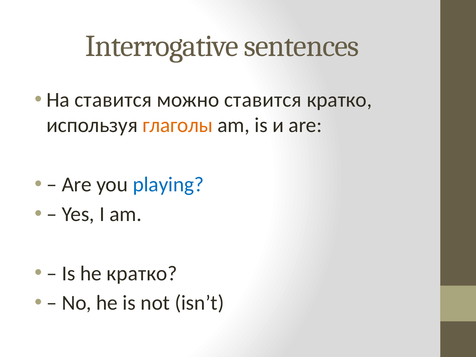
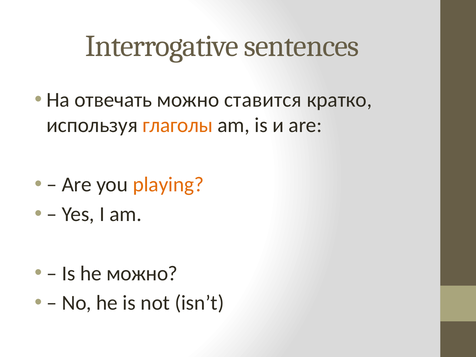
На ставится: ставится -> отвечать (113, 100)
playing colour: blue -> orange (168, 185)
he кратко: кратко -> можно (142, 273)
